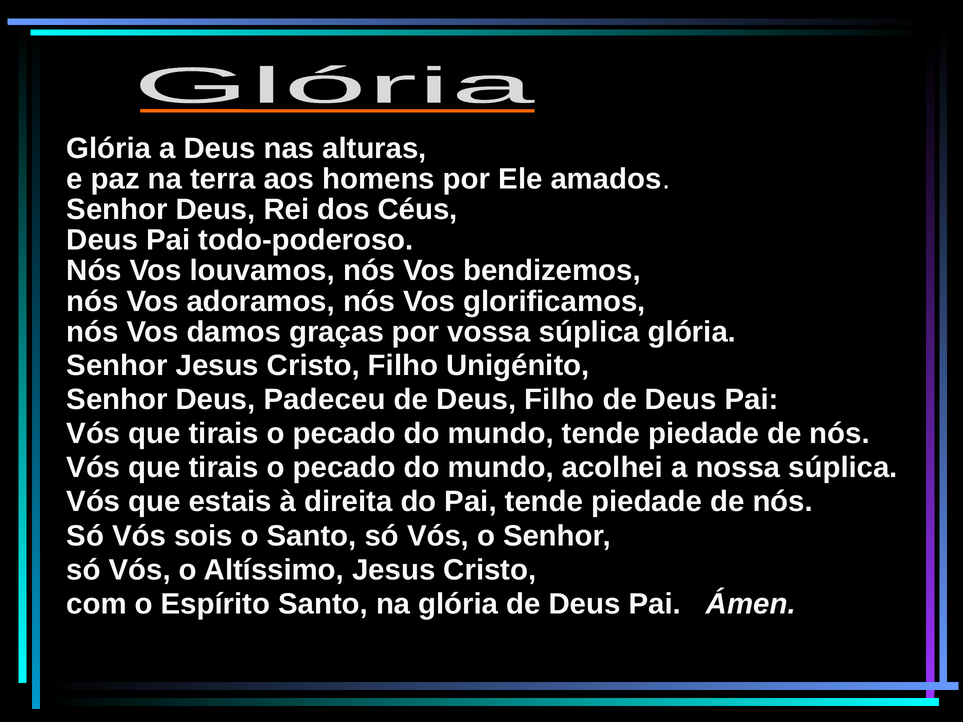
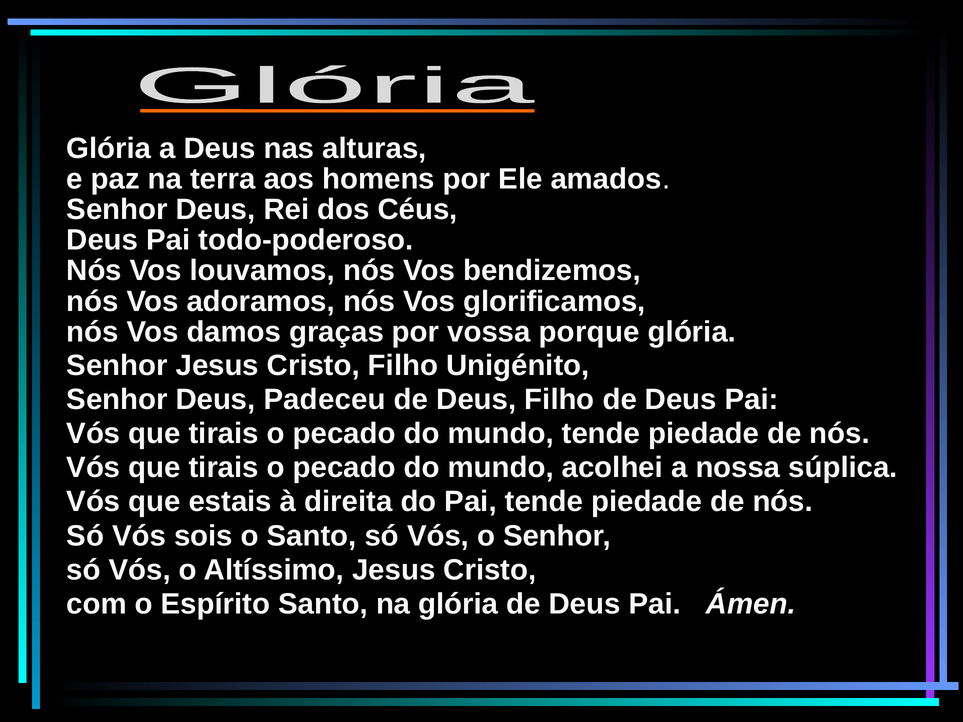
vossa súplica: súplica -> porque (589, 332)
